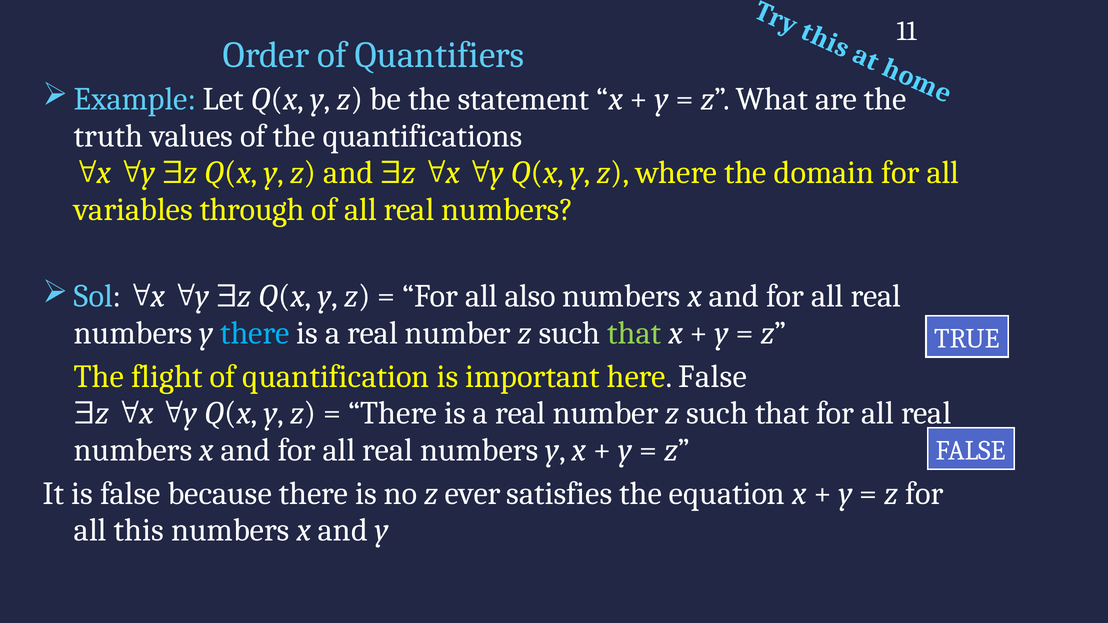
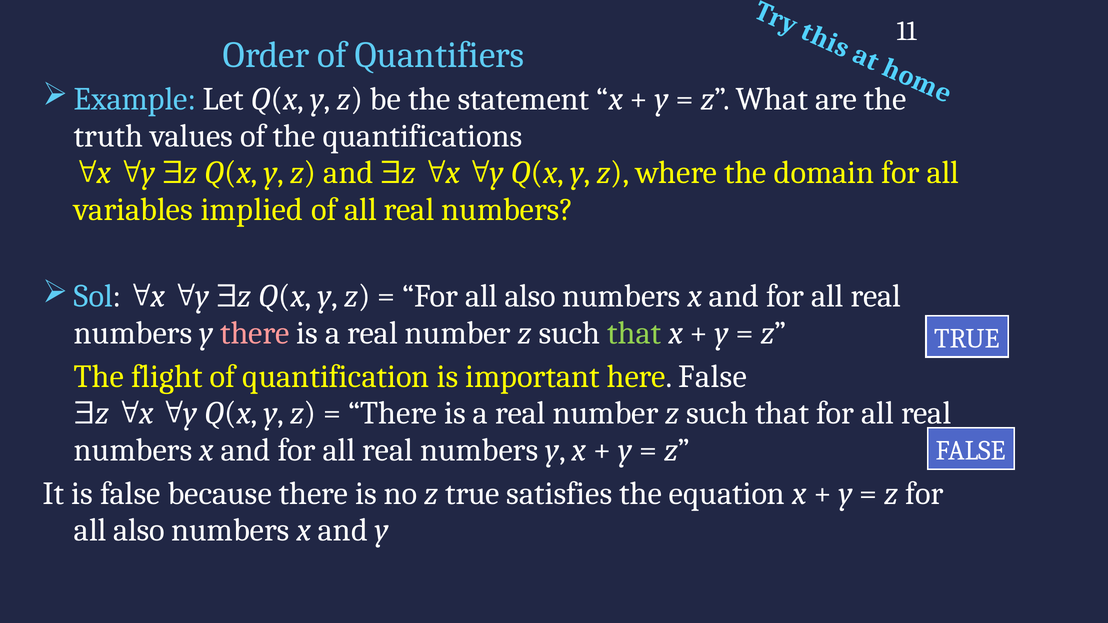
through: through -> implied (252, 210)
there colour: light blue -> pink (255, 333)
z ever: ever -> true (473, 494)
this: this -> also (139, 530)
